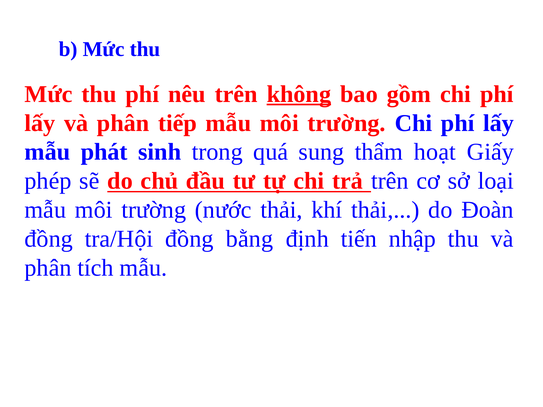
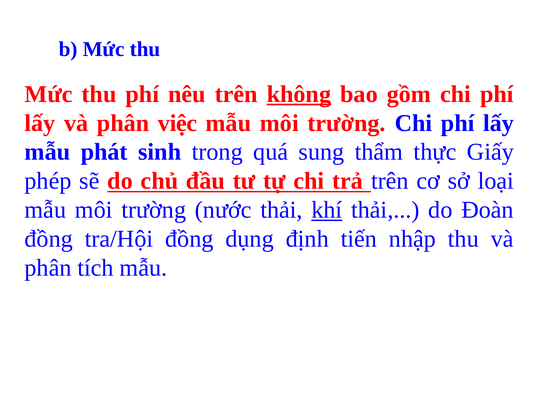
tiếp: tiếp -> việc (178, 123)
hoạt: hoạt -> thực (435, 152)
khí underline: none -> present (327, 210)
bằng: bằng -> dụng (250, 239)
